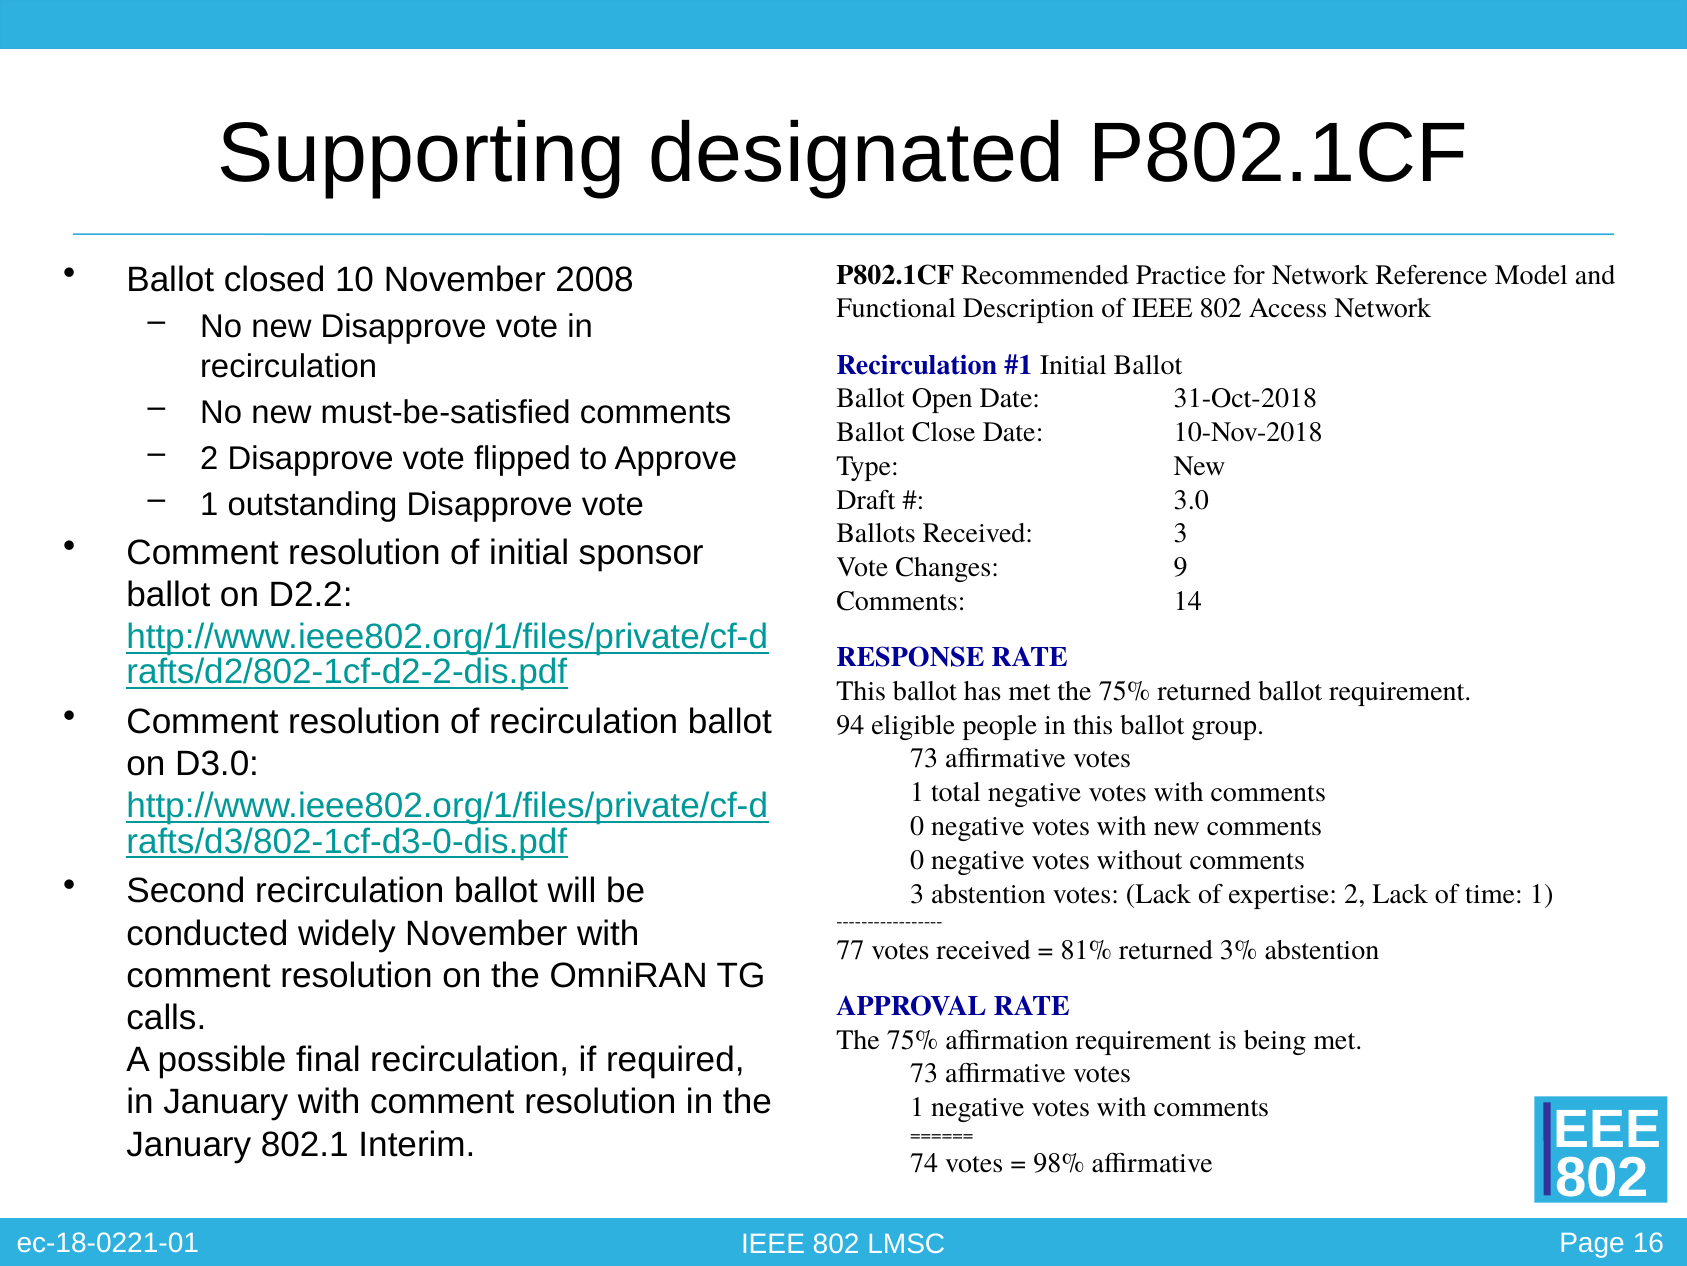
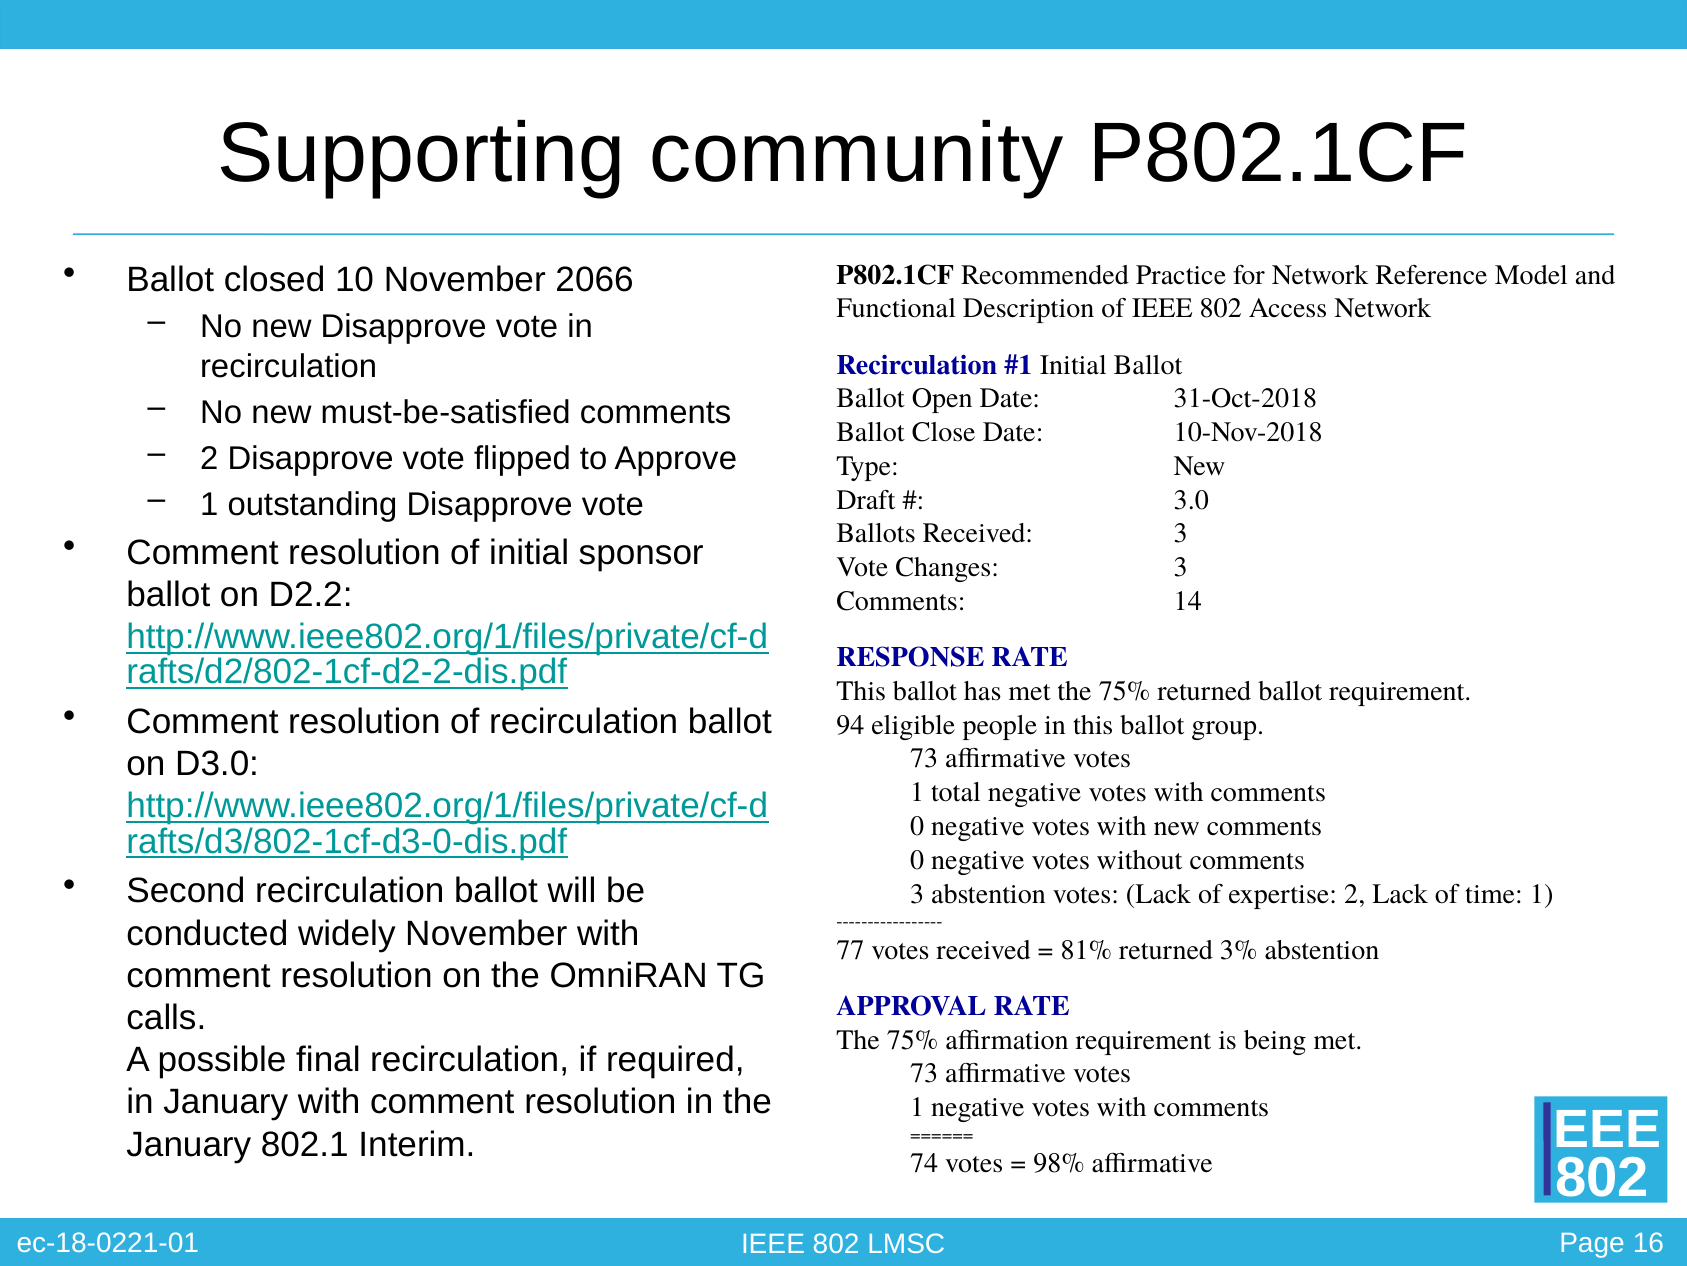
designated: designated -> community (856, 154)
2008: 2008 -> 2066 (595, 279)
Changes 9: 9 -> 3 (1181, 567)
